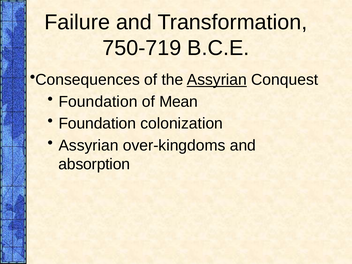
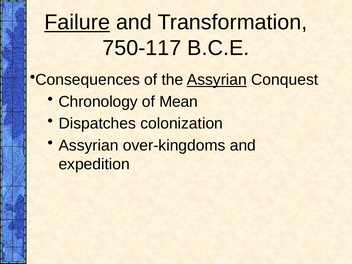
Failure underline: none -> present (77, 22)
750-719: 750-719 -> 750-117 (142, 48)
Foundation: Foundation -> Chronology (98, 102)
Foundation: Foundation -> Dispatches (97, 124)
absorption: absorption -> expedition (94, 164)
